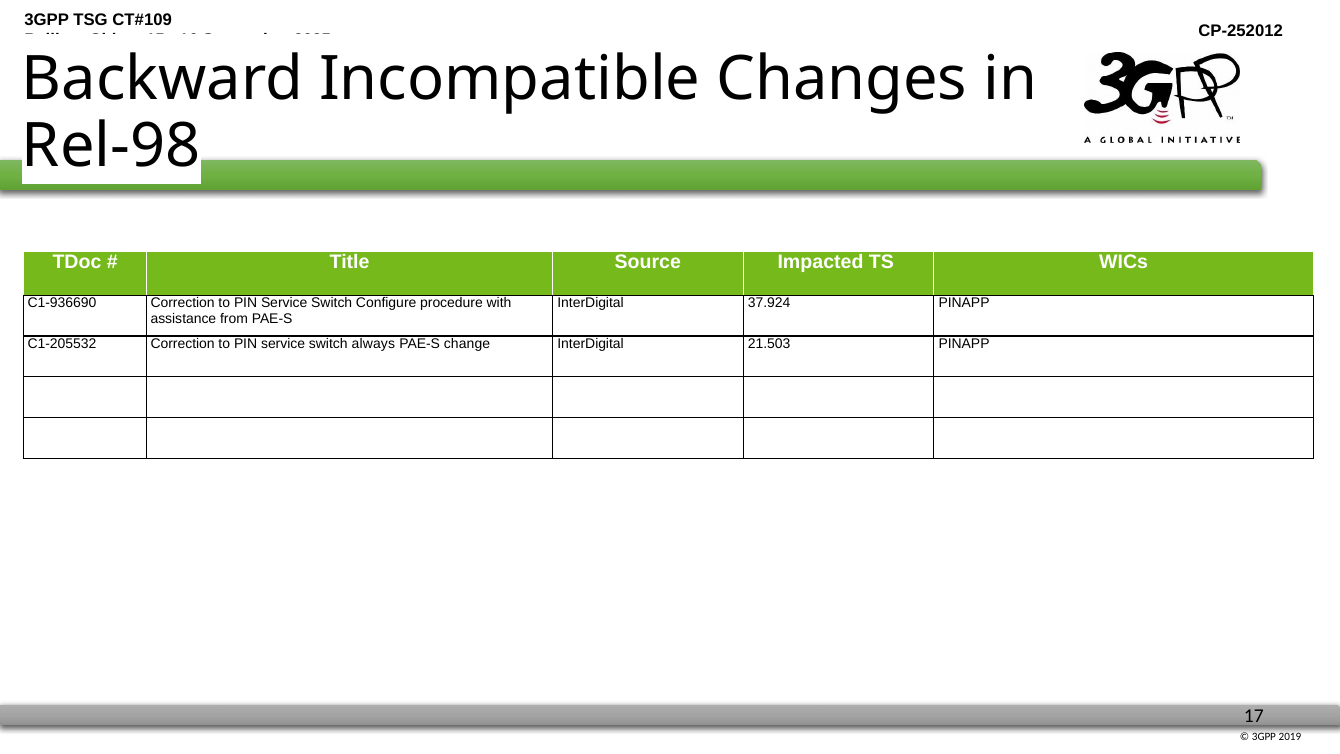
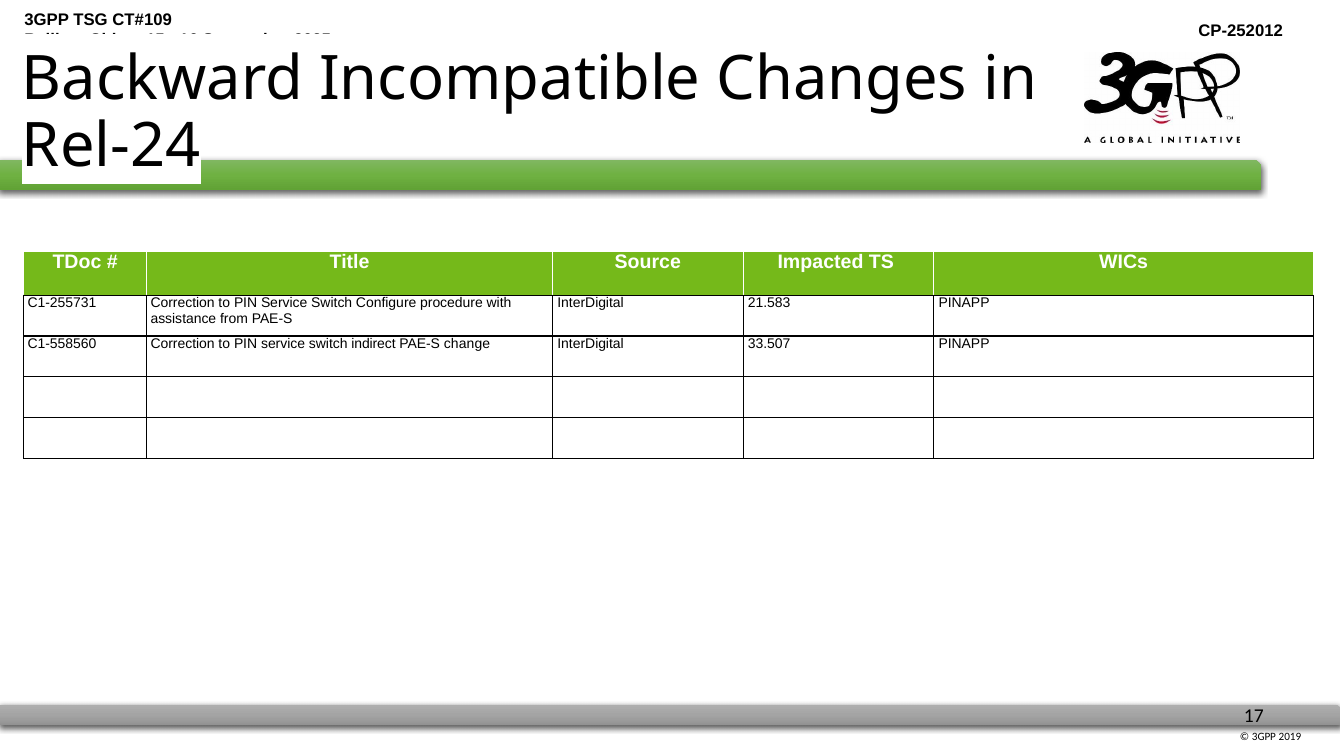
Rel-98: Rel-98 -> Rel-24 (111, 146)
C1-936690: C1-936690 -> C1-255731 (62, 303)
37.924: 37.924 -> 21.583 (769, 303)
C1-205532: C1-205532 -> C1-558560 (62, 344)
always: always -> indirect (374, 344)
21.503: 21.503 -> 33.507 (769, 344)
